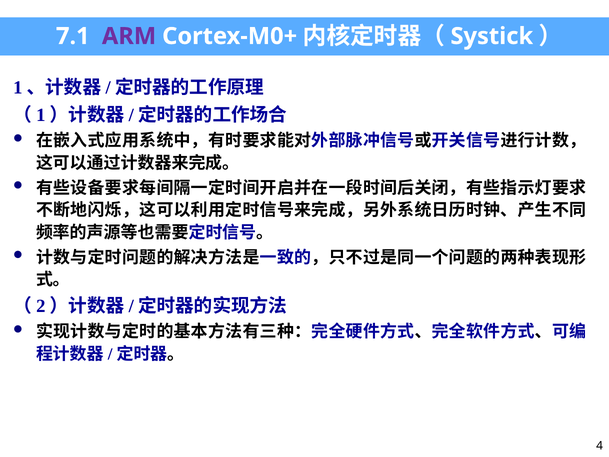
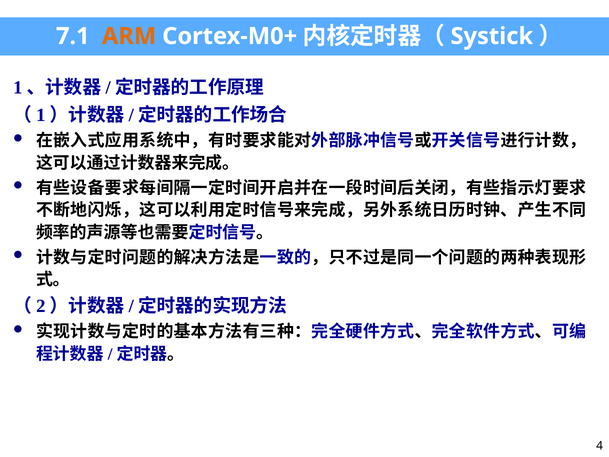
ARM colour: purple -> orange (129, 36)
